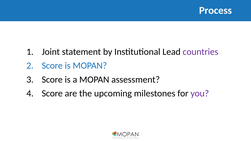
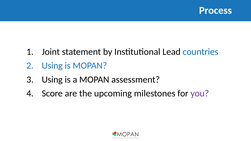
countries colour: purple -> blue (200, 52)
Score: Score -> Using (52, 66)
Score: Score -> Using (52, 80)
